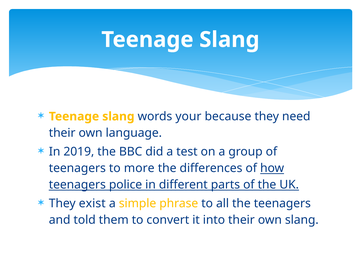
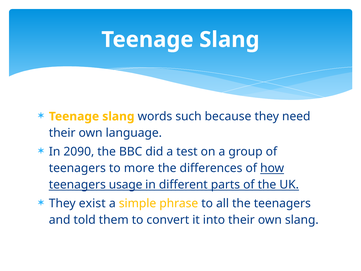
your: your -> such (188, 116)
2019: 2019 -> 2090 (79, 152)
police: police -> usage (126, 184)
